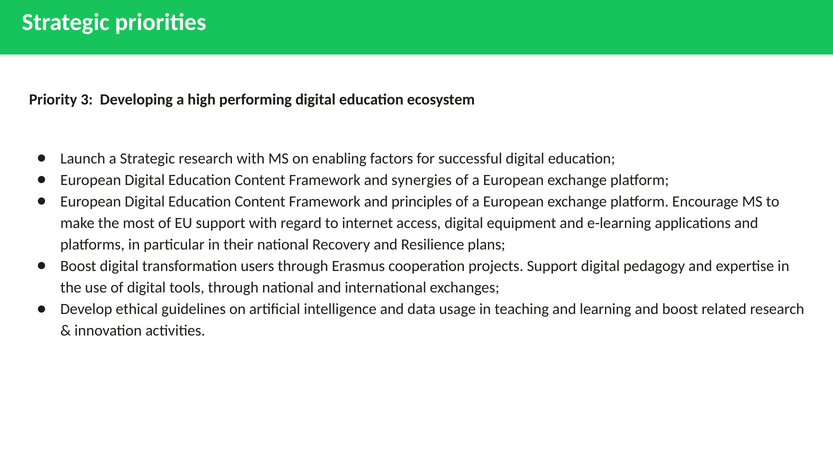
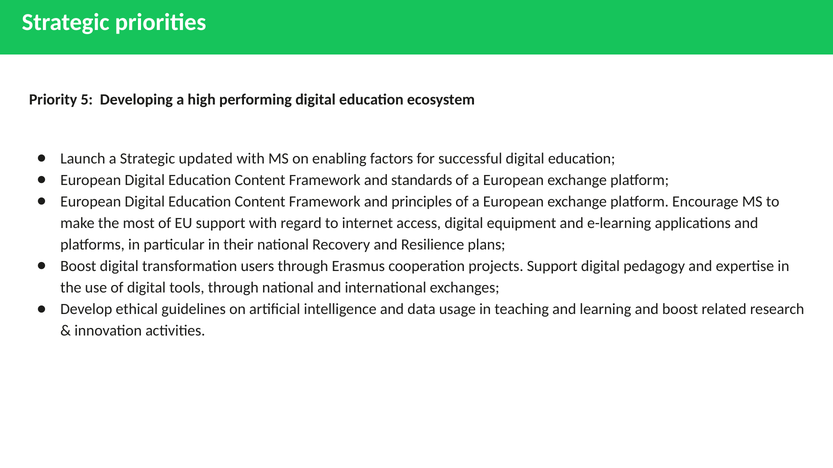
3: 3 -> 5 (87, 100)
Strategic research: research -> updated (206, 159)
synergies: synergies -> standards (422, 180)
